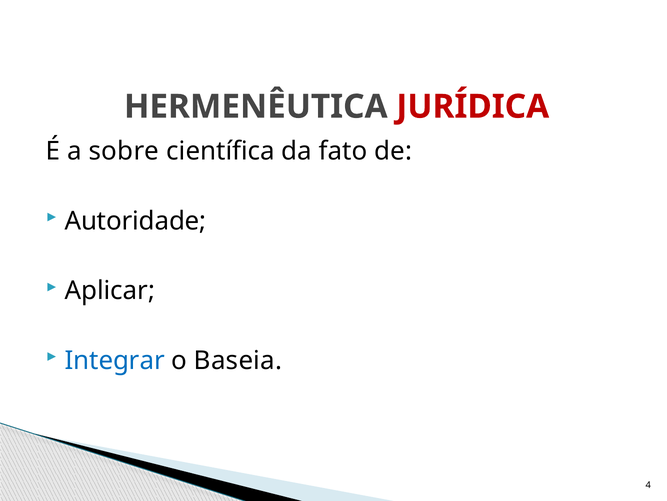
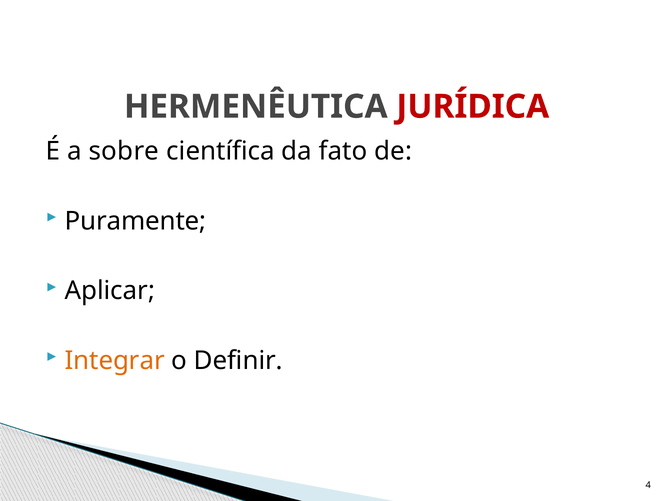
Autoridade: Autoridade -> Puramente (135, 221)
Integrar colour: blue -> orange (115, 360)
Baseia: Baseia -> Definir (238, 360)
